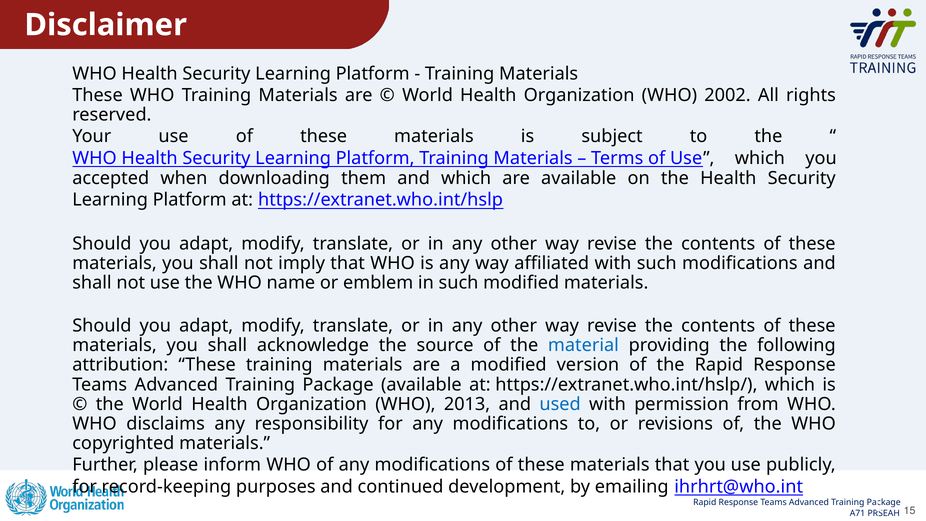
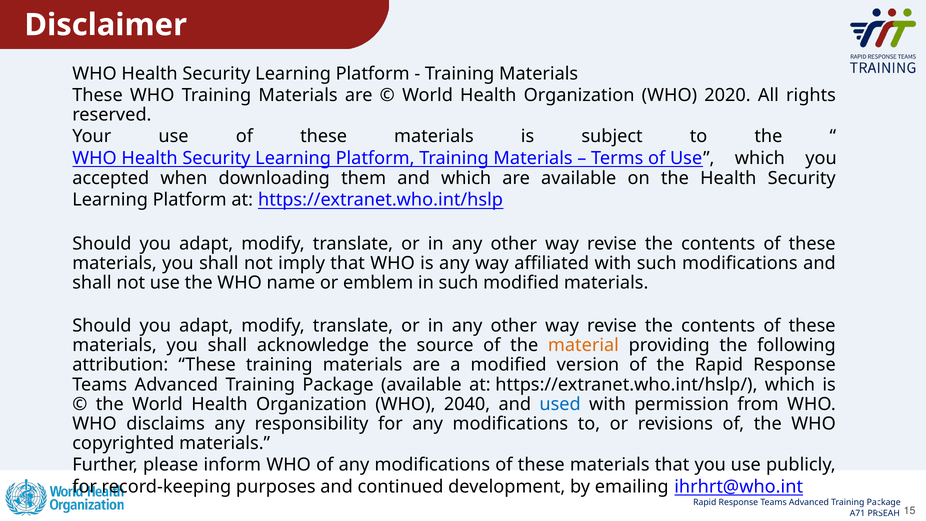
2002: 2002 -> 2020 (728, 95)
material colour: blue -> orange (583, 345)
2013: 2013 -> 2040 (467, 404)
